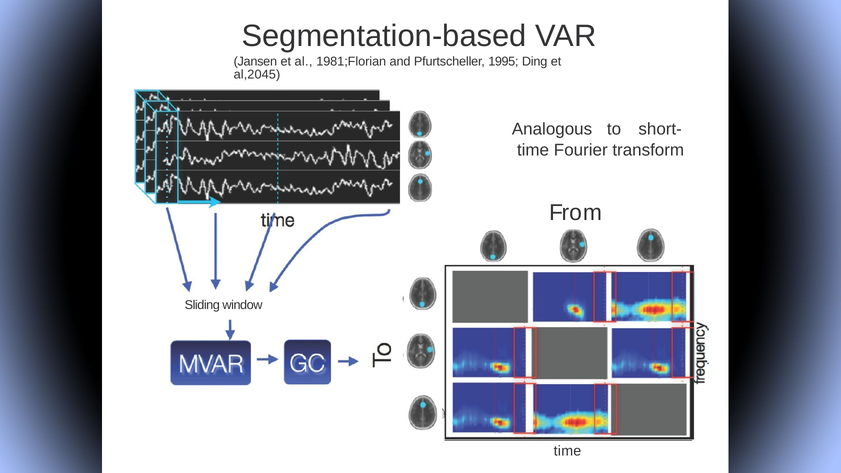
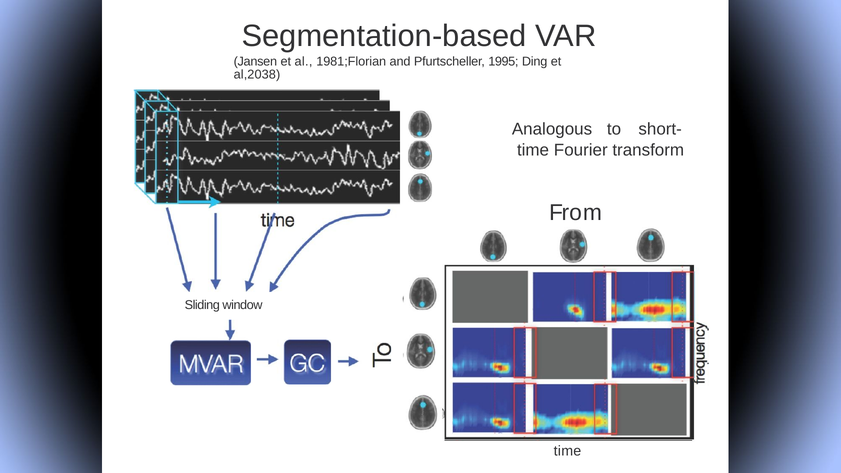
al,2045: al,2045 -> al,2038 (257, 74)
